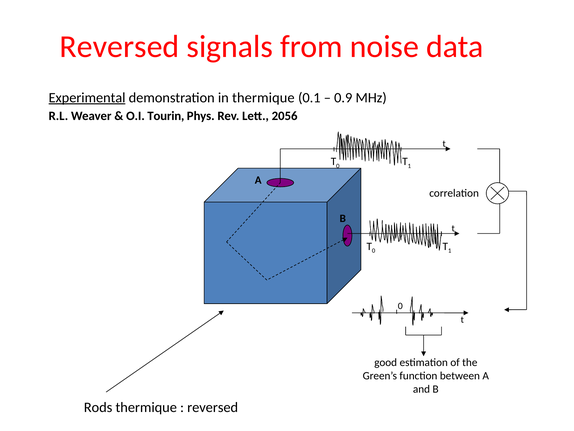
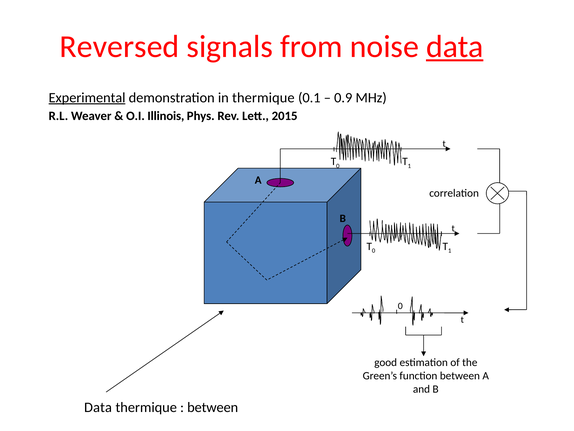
data underline: none -> present (455, 47)
Tourin: Tourin -> Illinois (166, 116)
2056: 2056 -> 2015 (285, 116)
Rods: Rods -> Data (98, 407)
reversed: reversed -> between (213, 407)
